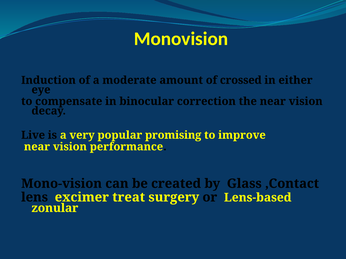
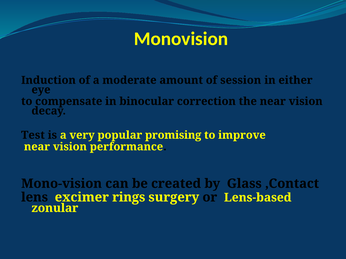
crossed: crossed -> session (241, 80)
Live: Live -> Test (33, 135)
treat: treat -> rings (129, 198)
